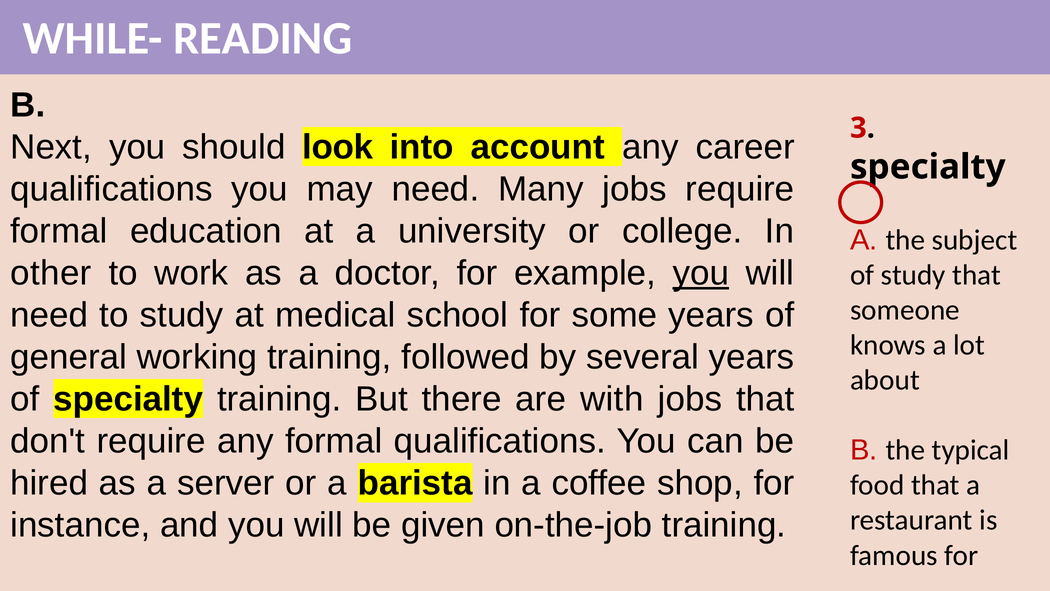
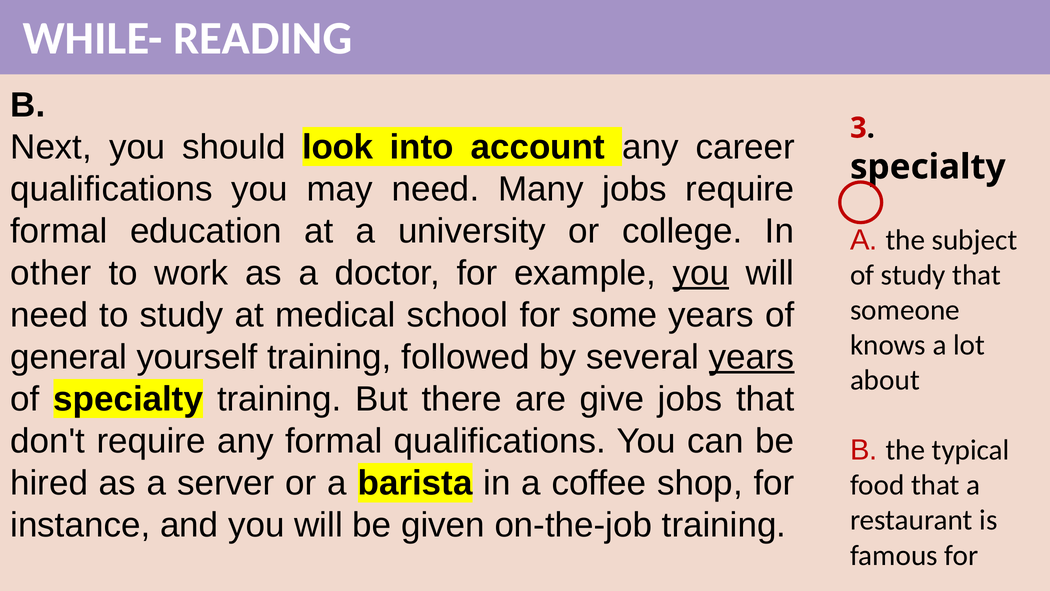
working: working -> yourself (197, 357)
years underline: none -> present (752, 357)
with: with -> give (612, 399)
